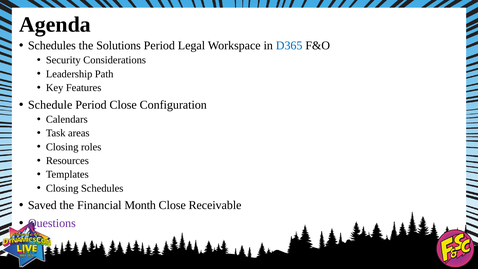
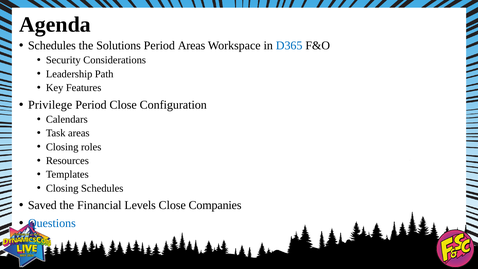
Period Legal: Legal -> Areas (192, 46)
Schedule: Schedule -> Privilege (50, 105)
Month: Month -> Levels (140, 205)
Receivable: Receivable -> Companies (215, 205)
Questions colour: purple -> blue (52, 223)
